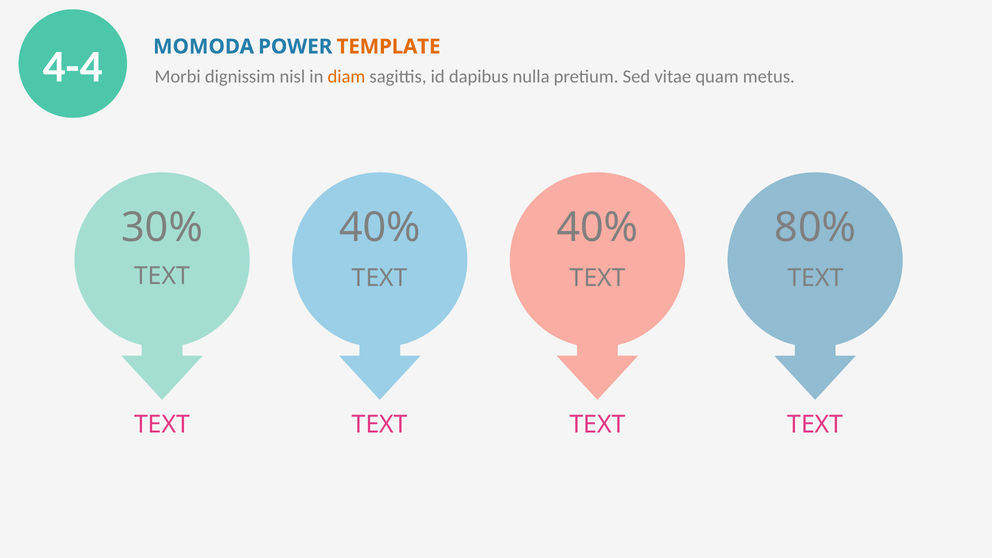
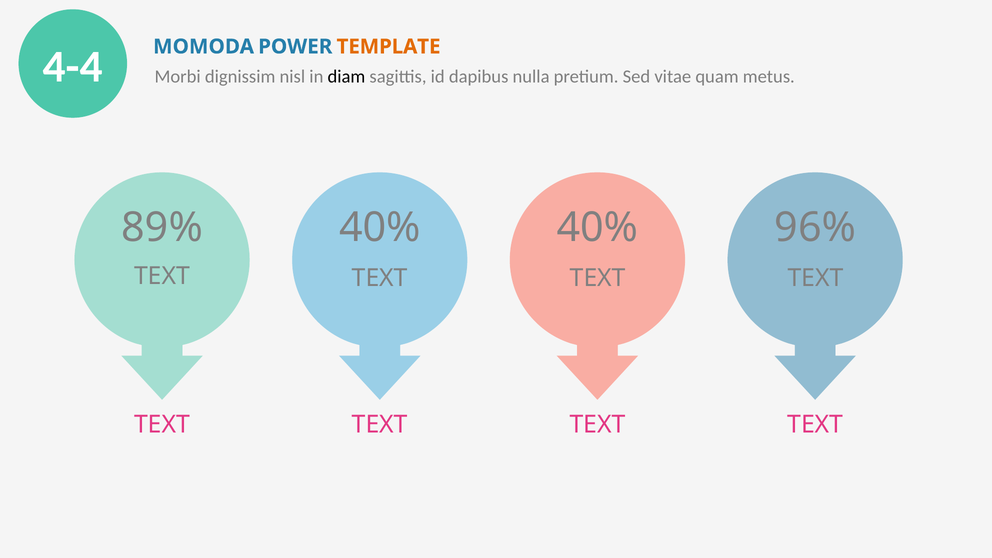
diam colour: orange -> black (346, 77)
30%: 30% -> 89% (162, 228)
80%: 80% -> 96% (815, 228)
